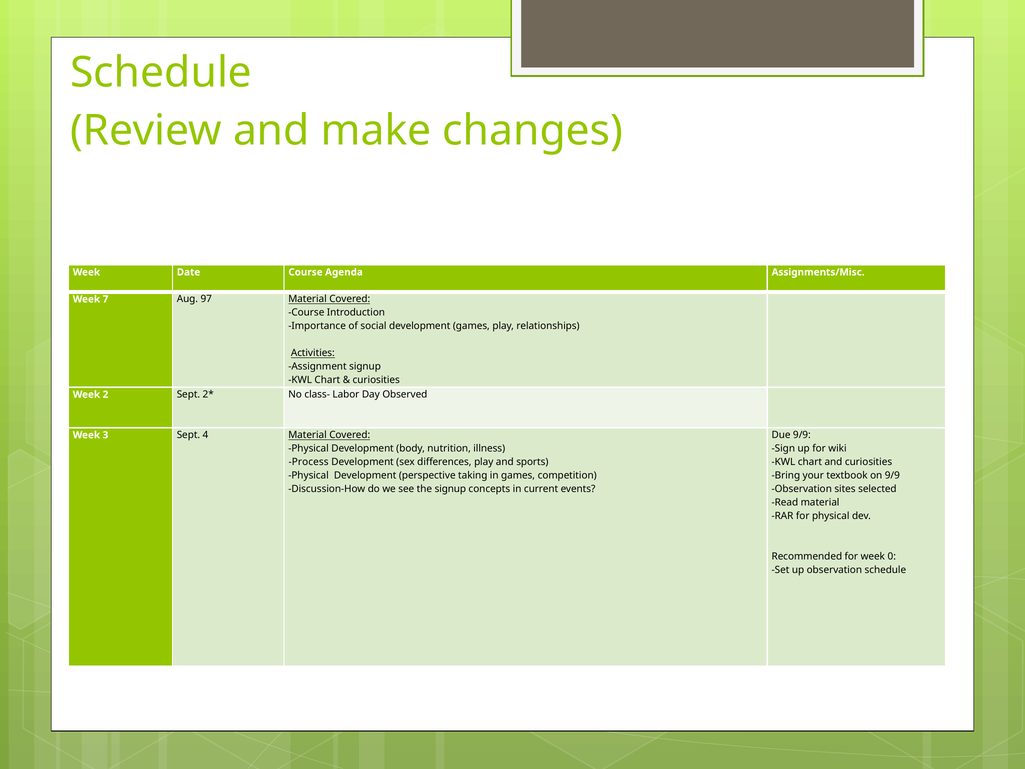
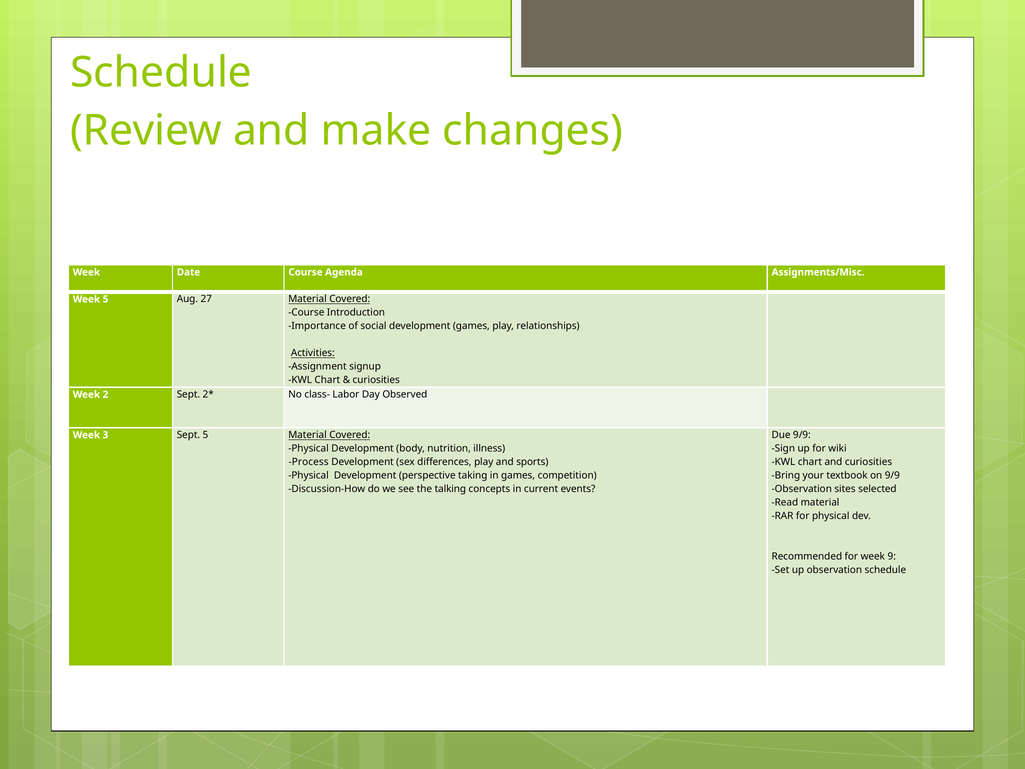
Week 7: 7 -> 5 (105, 299)
97: 97 -> 27 (206, 299)
Sept 4: 4 -> 5 (205, 435)
the signup: signup -> talking (450, 489)
0: 0 -> 9 (892, 556)
